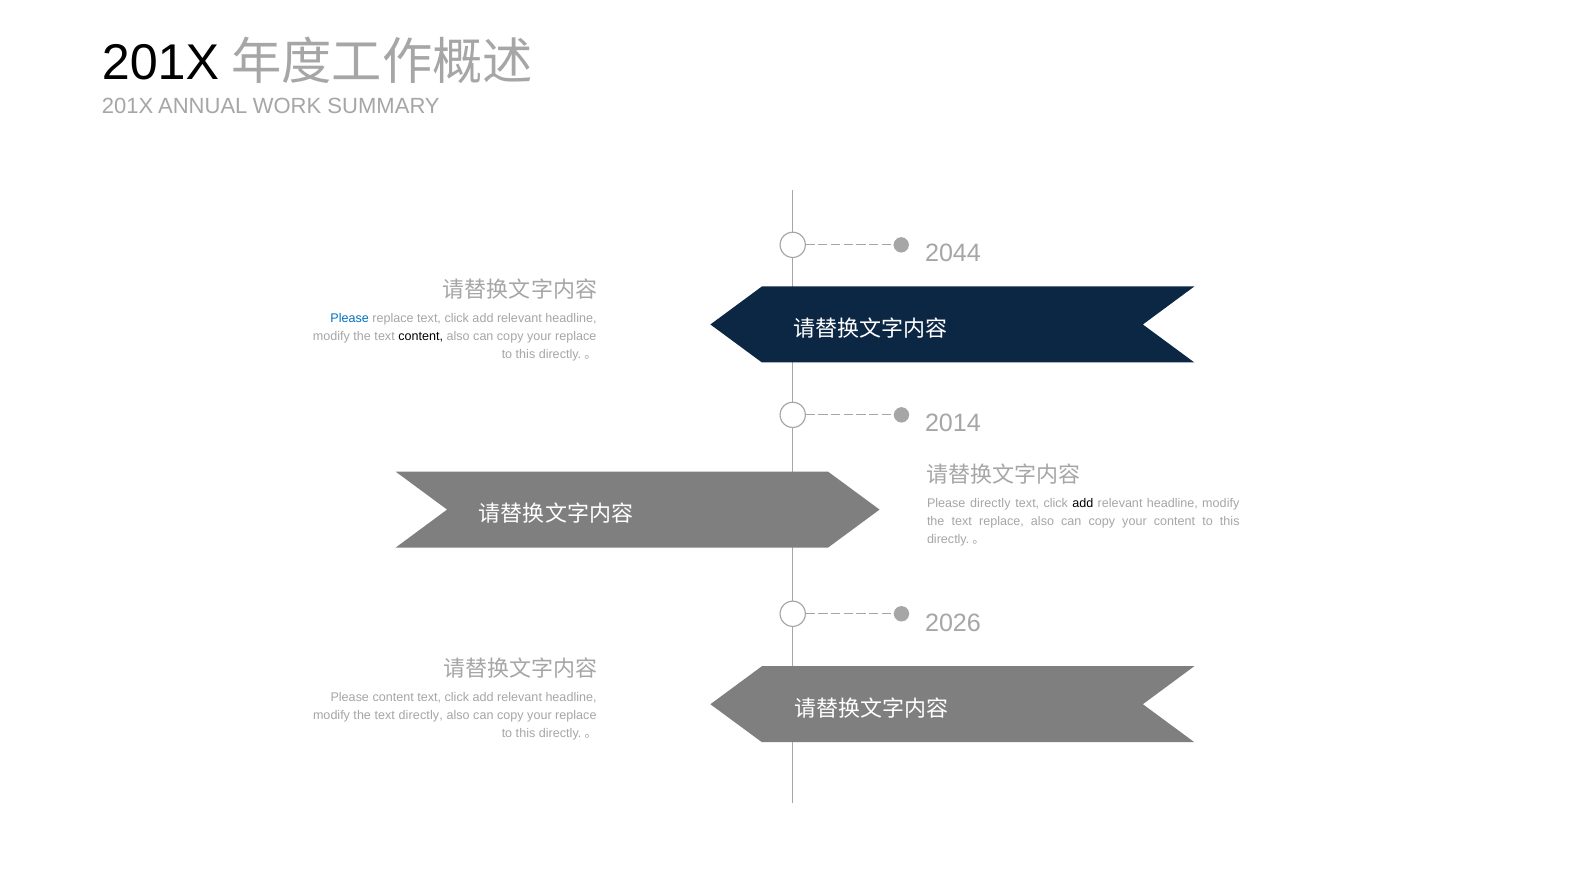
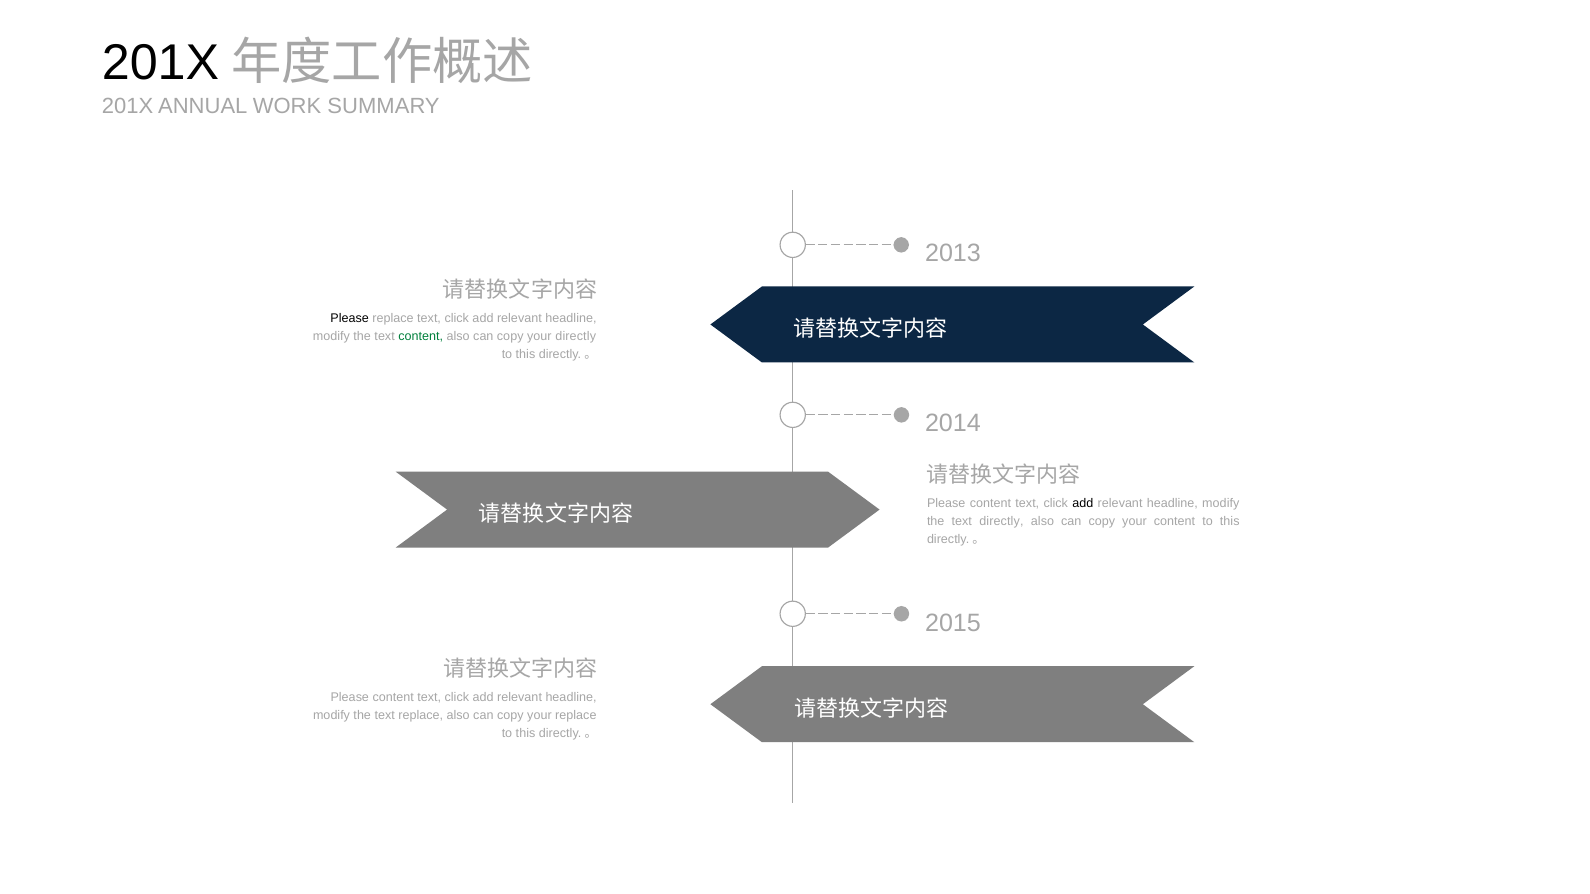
2044: 2044 -> 2013 (953, 253)
Please colour: blue -> black (350, 318)
content colour: black -> green (421, 336)
replace: replace -> directly (576, 336)
directly: directly -> content (990, 503)
text replace: replace -> directly (1001, 521)
2026: 2026 -> 2015 (953, 623)
text directly: directly -> replace (421, 716)
